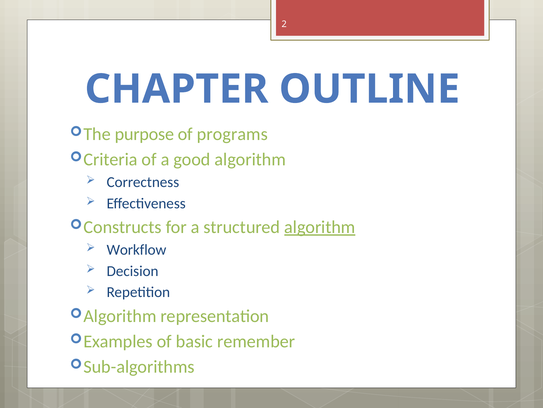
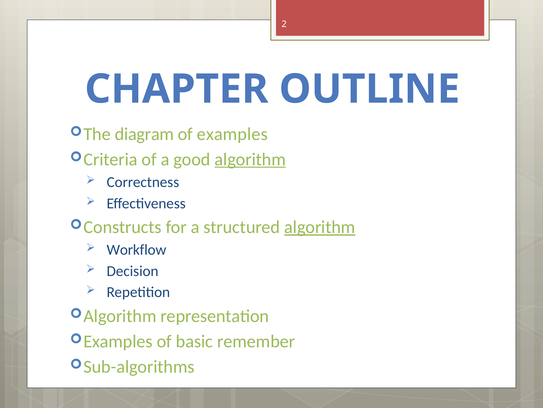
purpose: purpose -> diagram (144, 134)
programs: programs -> examples (232, 134)
algorithm underline: none -> present (250, 159)
